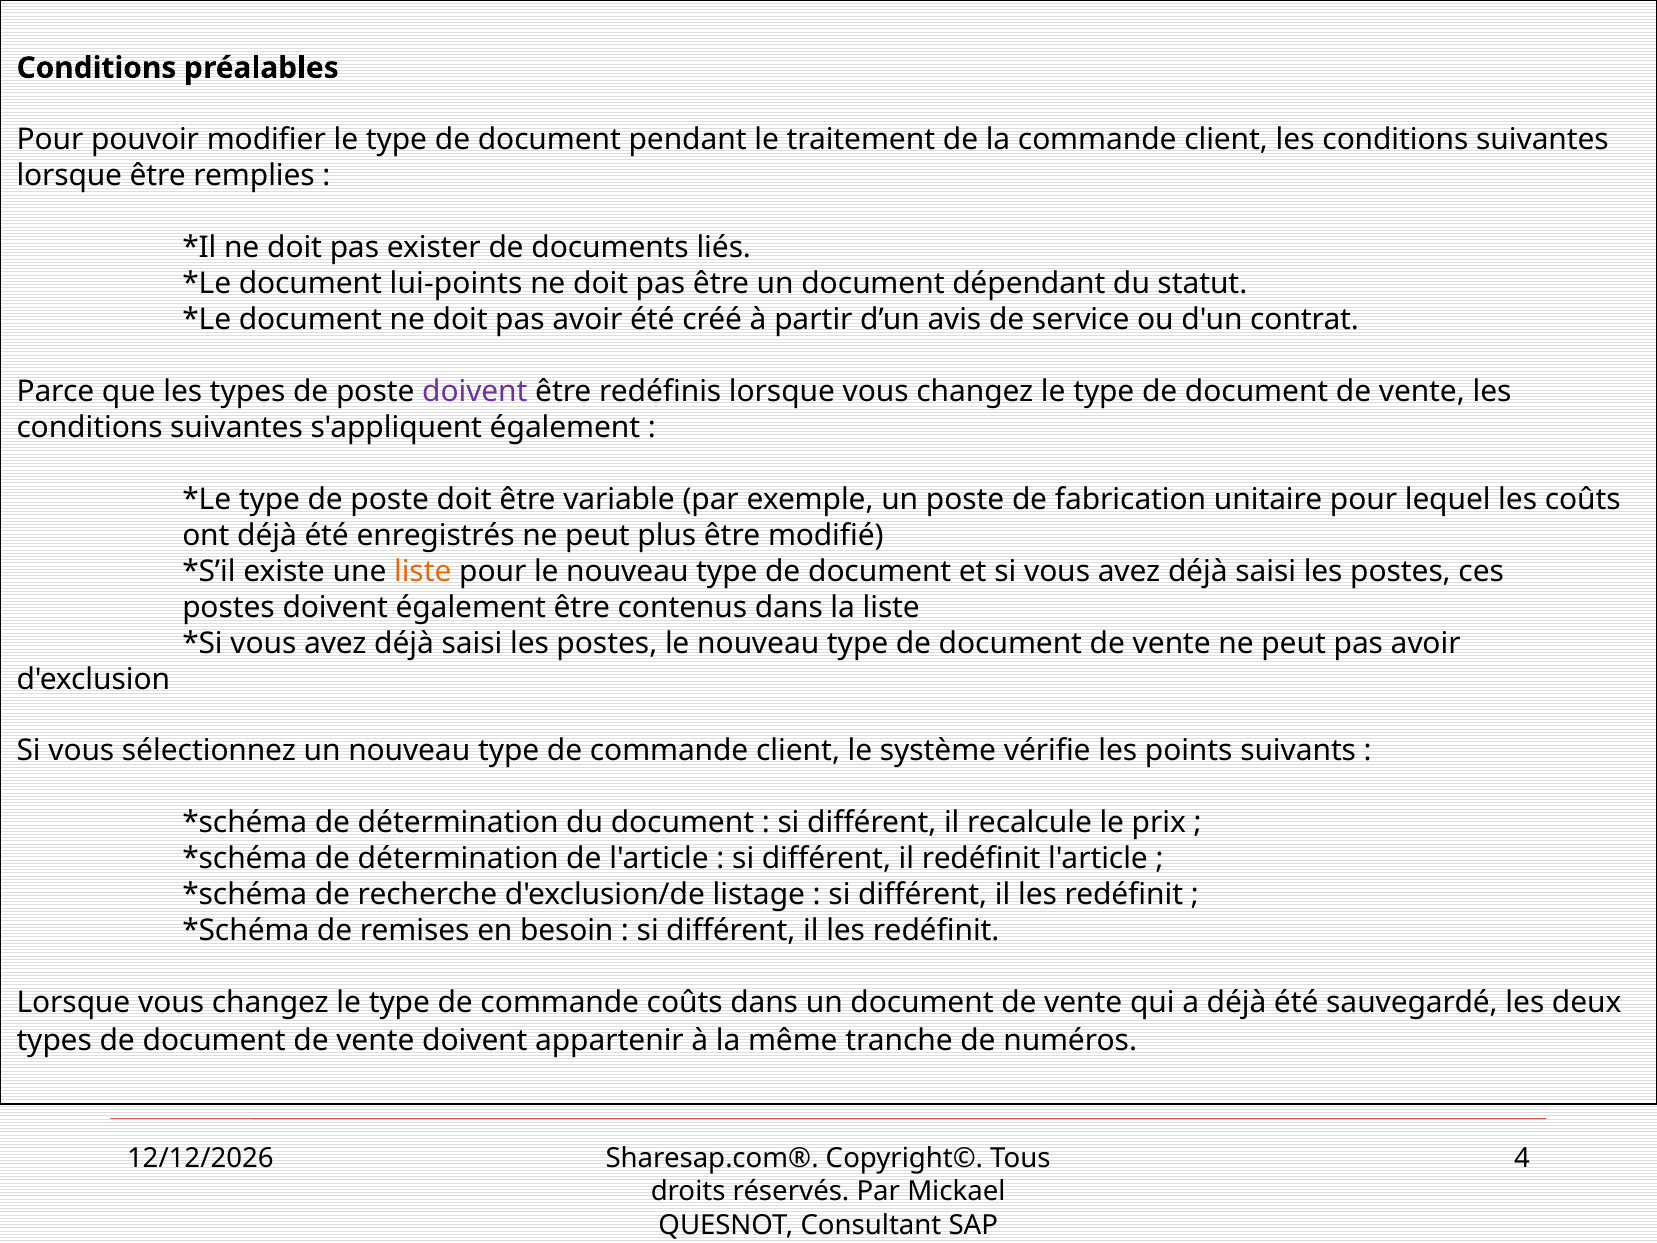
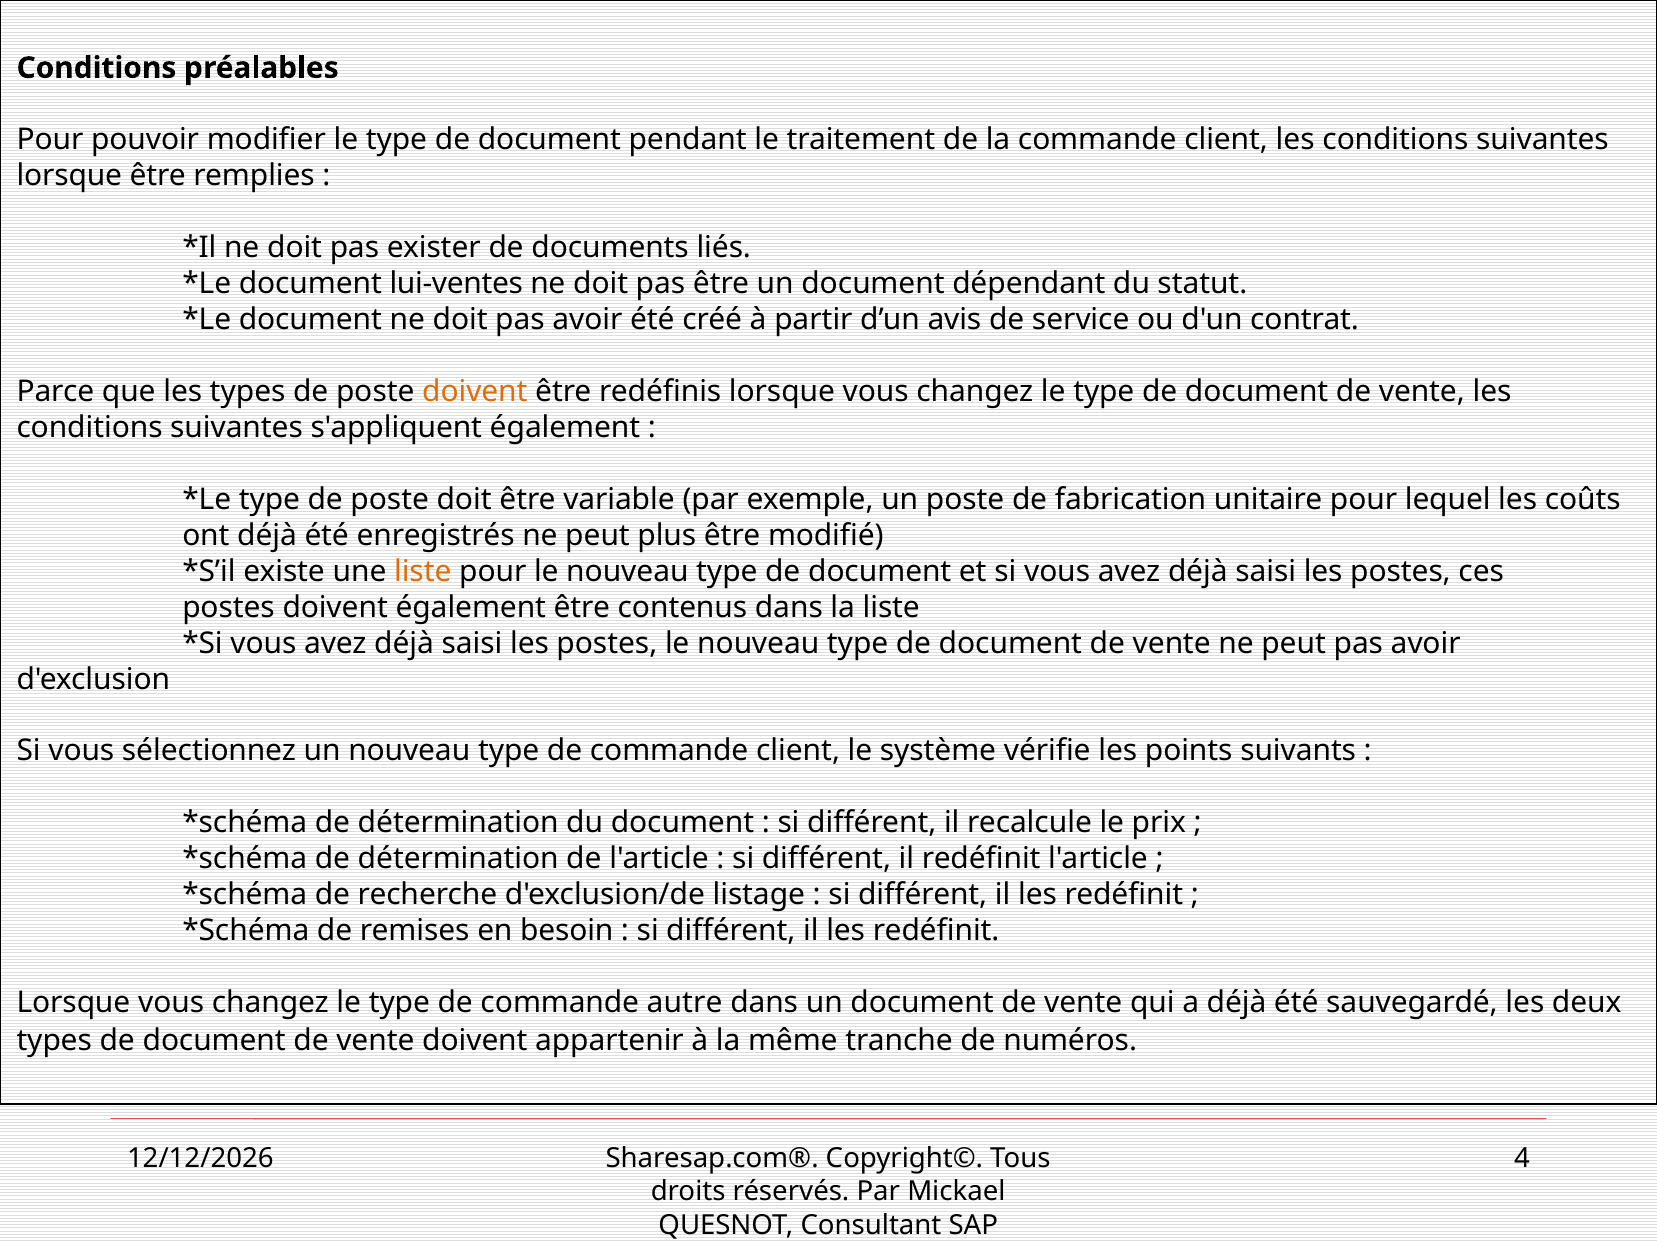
lui-points: lui-points -> lui-ventes (456, 284)
doivent colour: purple -> orange (475, 391)
commande coûts: coûts -> autre (685, 1003)
